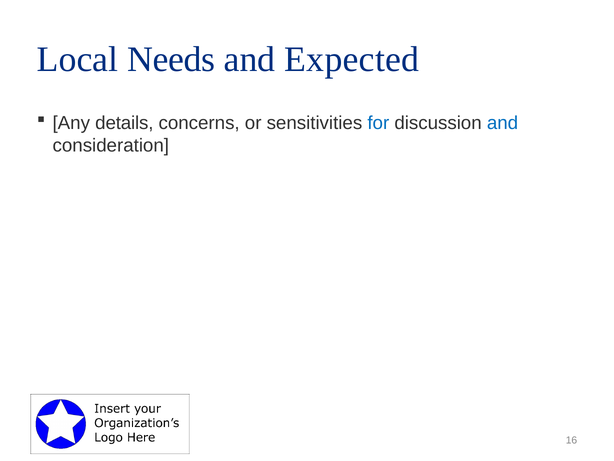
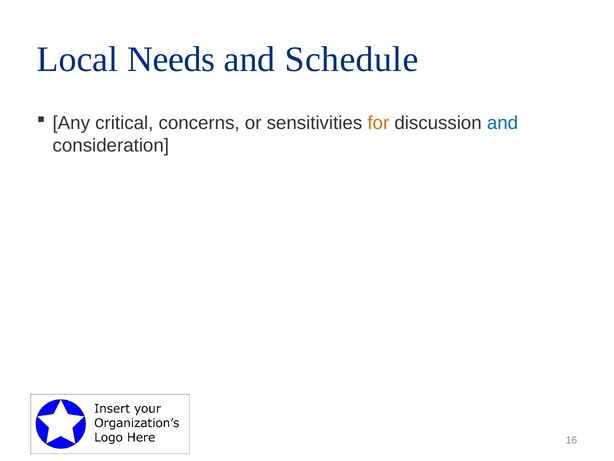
Expected: Expected -> Schedule (352, 59)
details: details -> critical (124, 123)
for colour: blue -> orange (378, 123)
